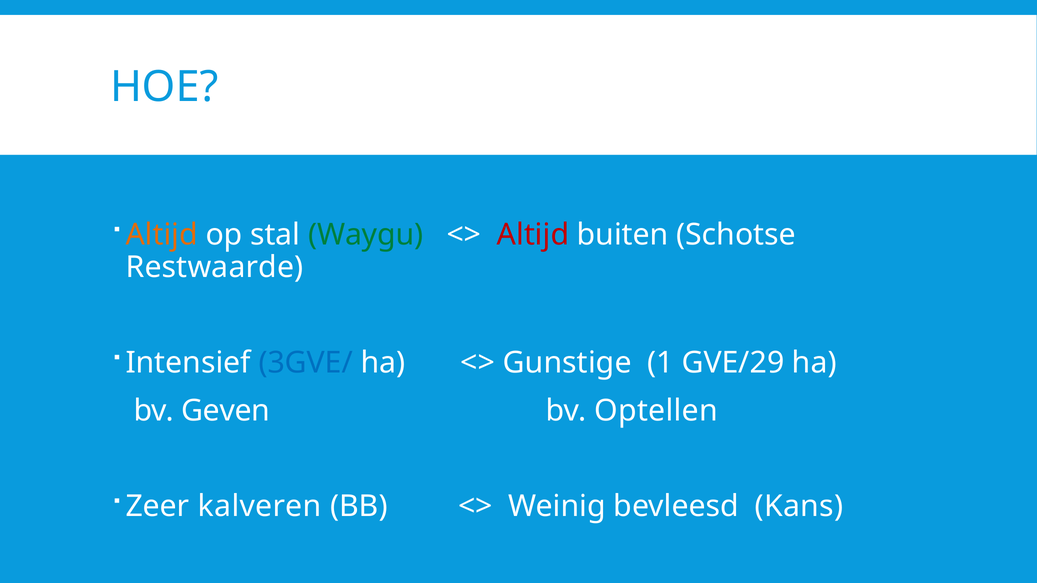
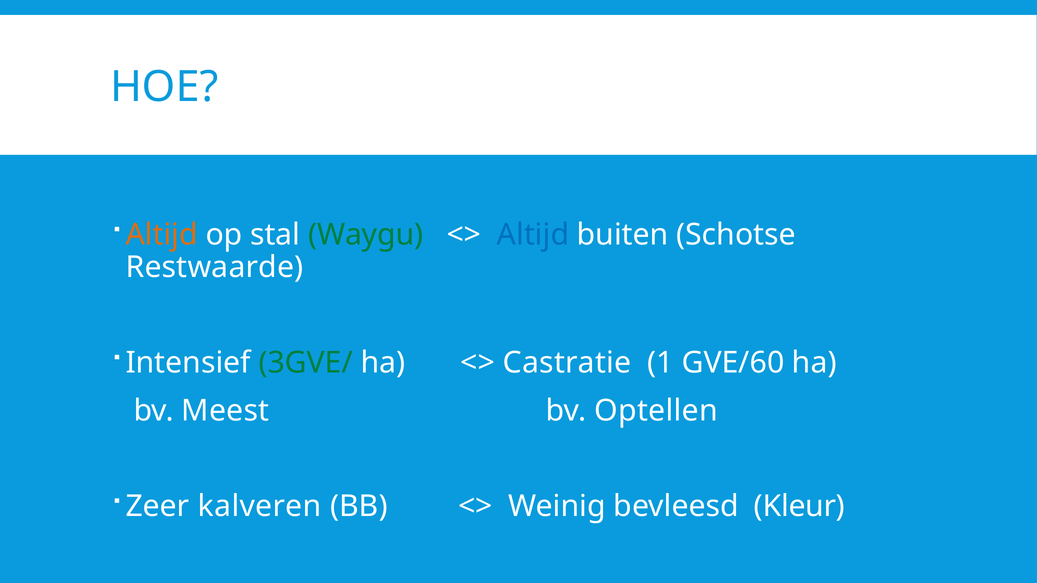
Altijd colour: red -> blue (533, 235)
3GVE/ colour: blue -> green (306, 363)
Gunstige: Gunstige -> Castratie (567, 363)
GVE/29: GVE/29 -> GVE/60 (733, 363)
Geven: Geven -> Meest (225, 411)
Kans: Kans -> Kleur (799, 506)
